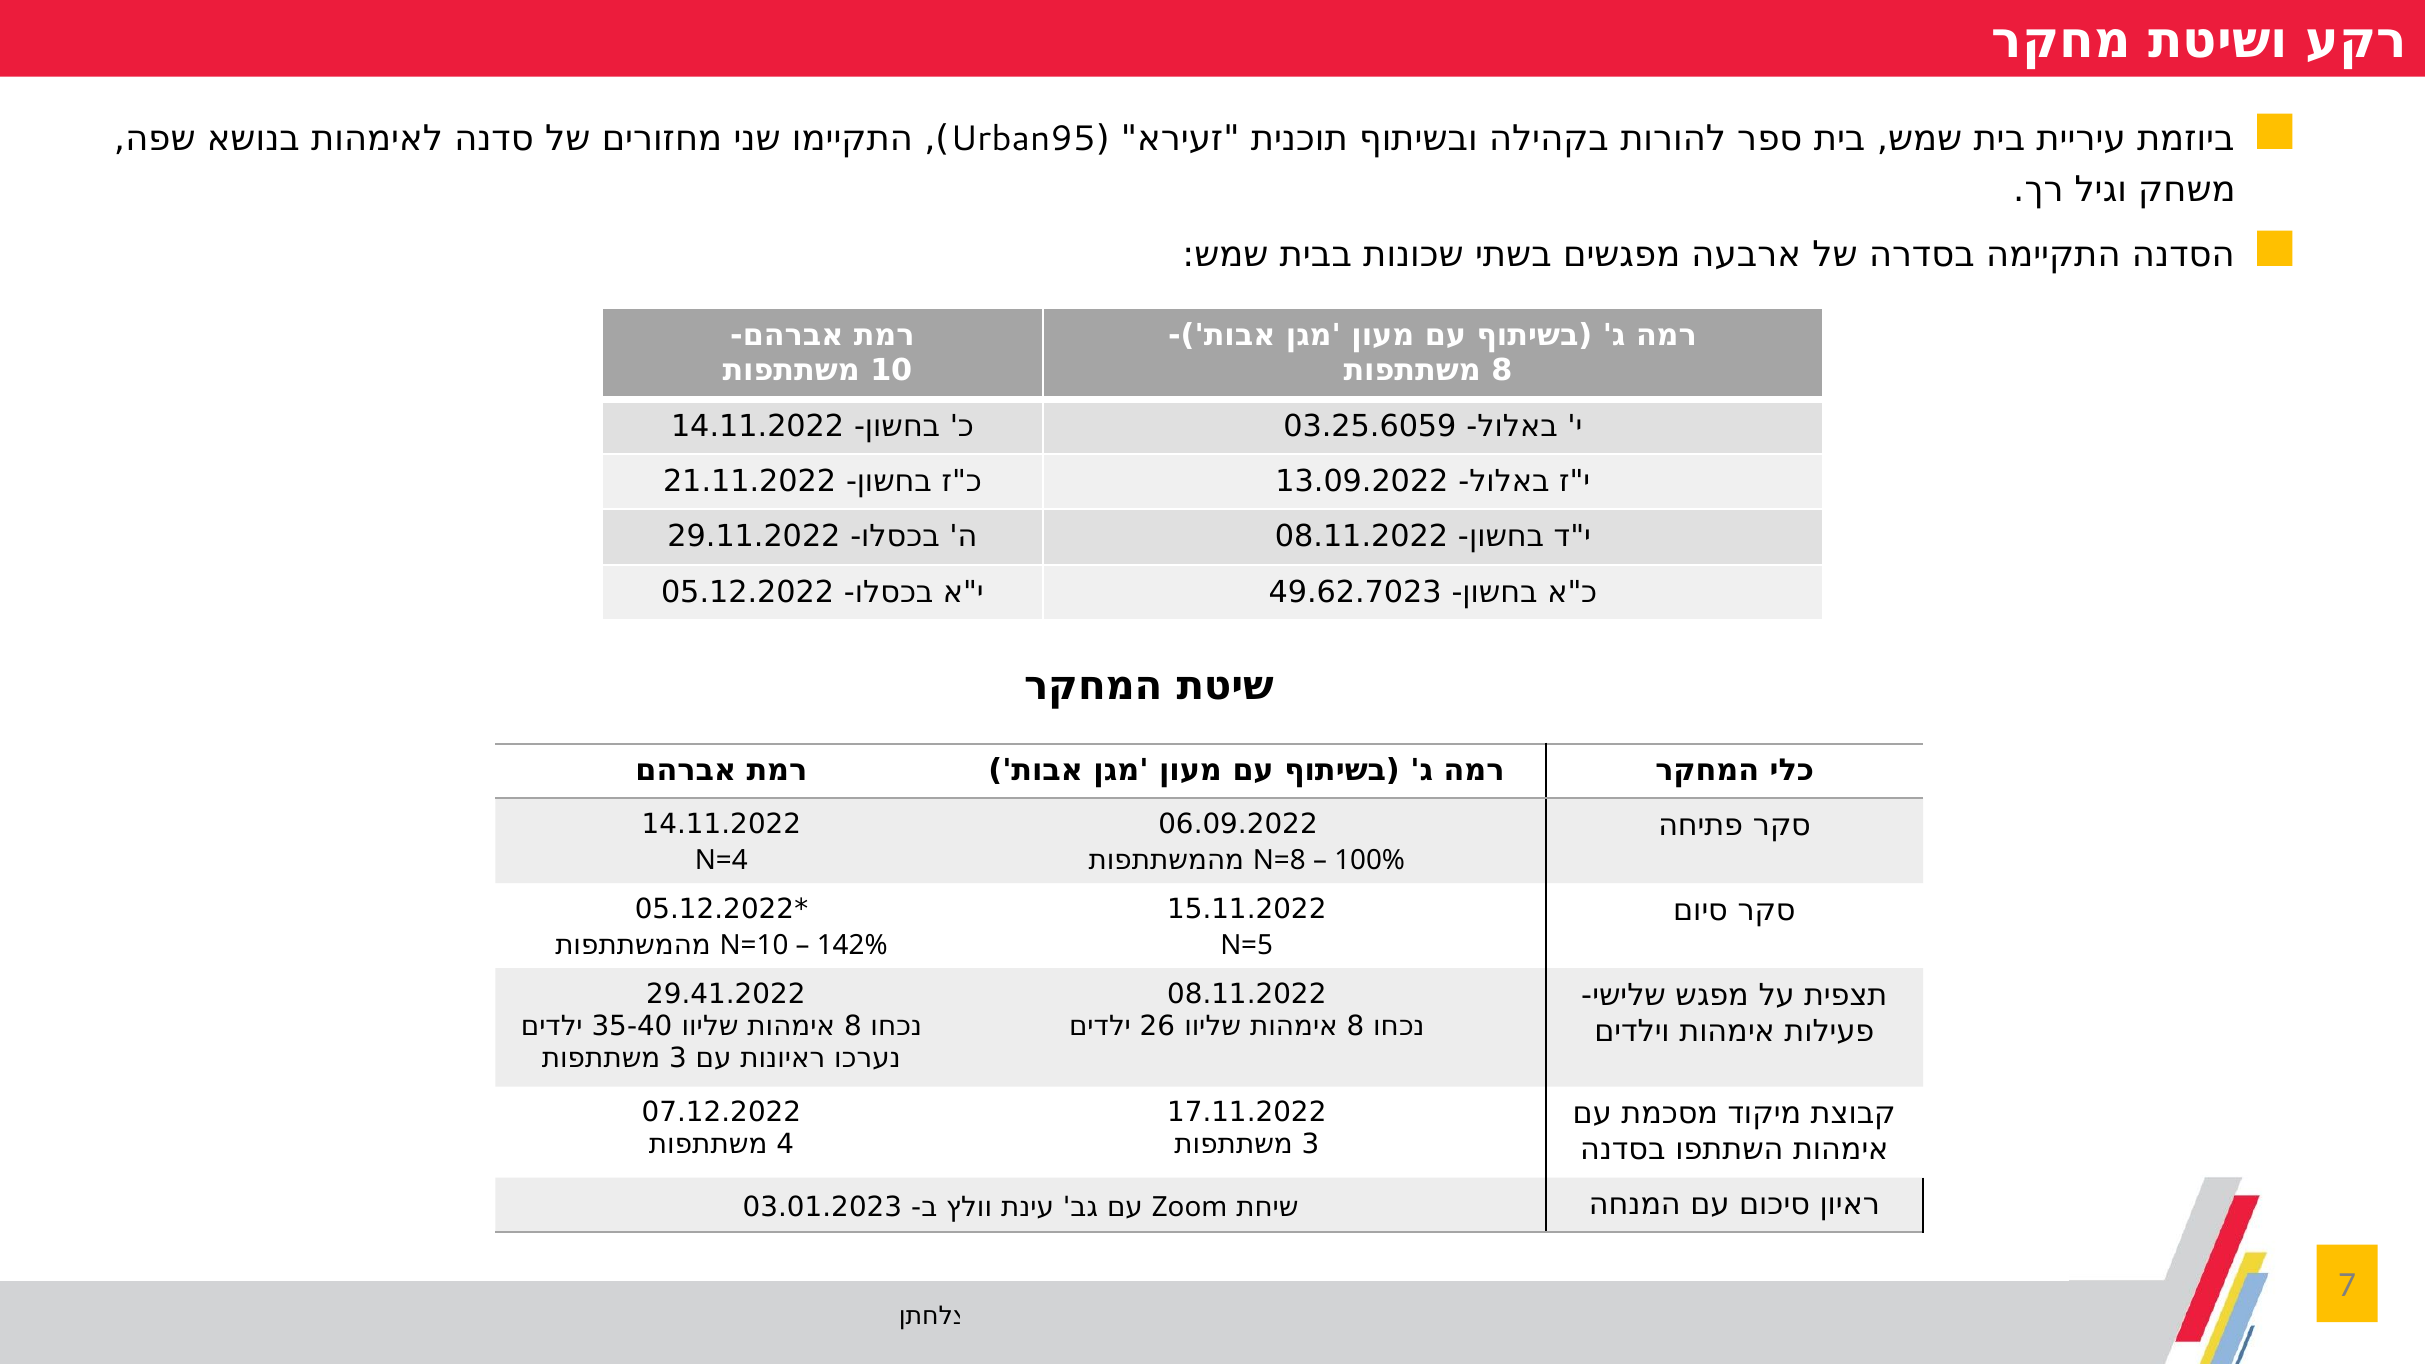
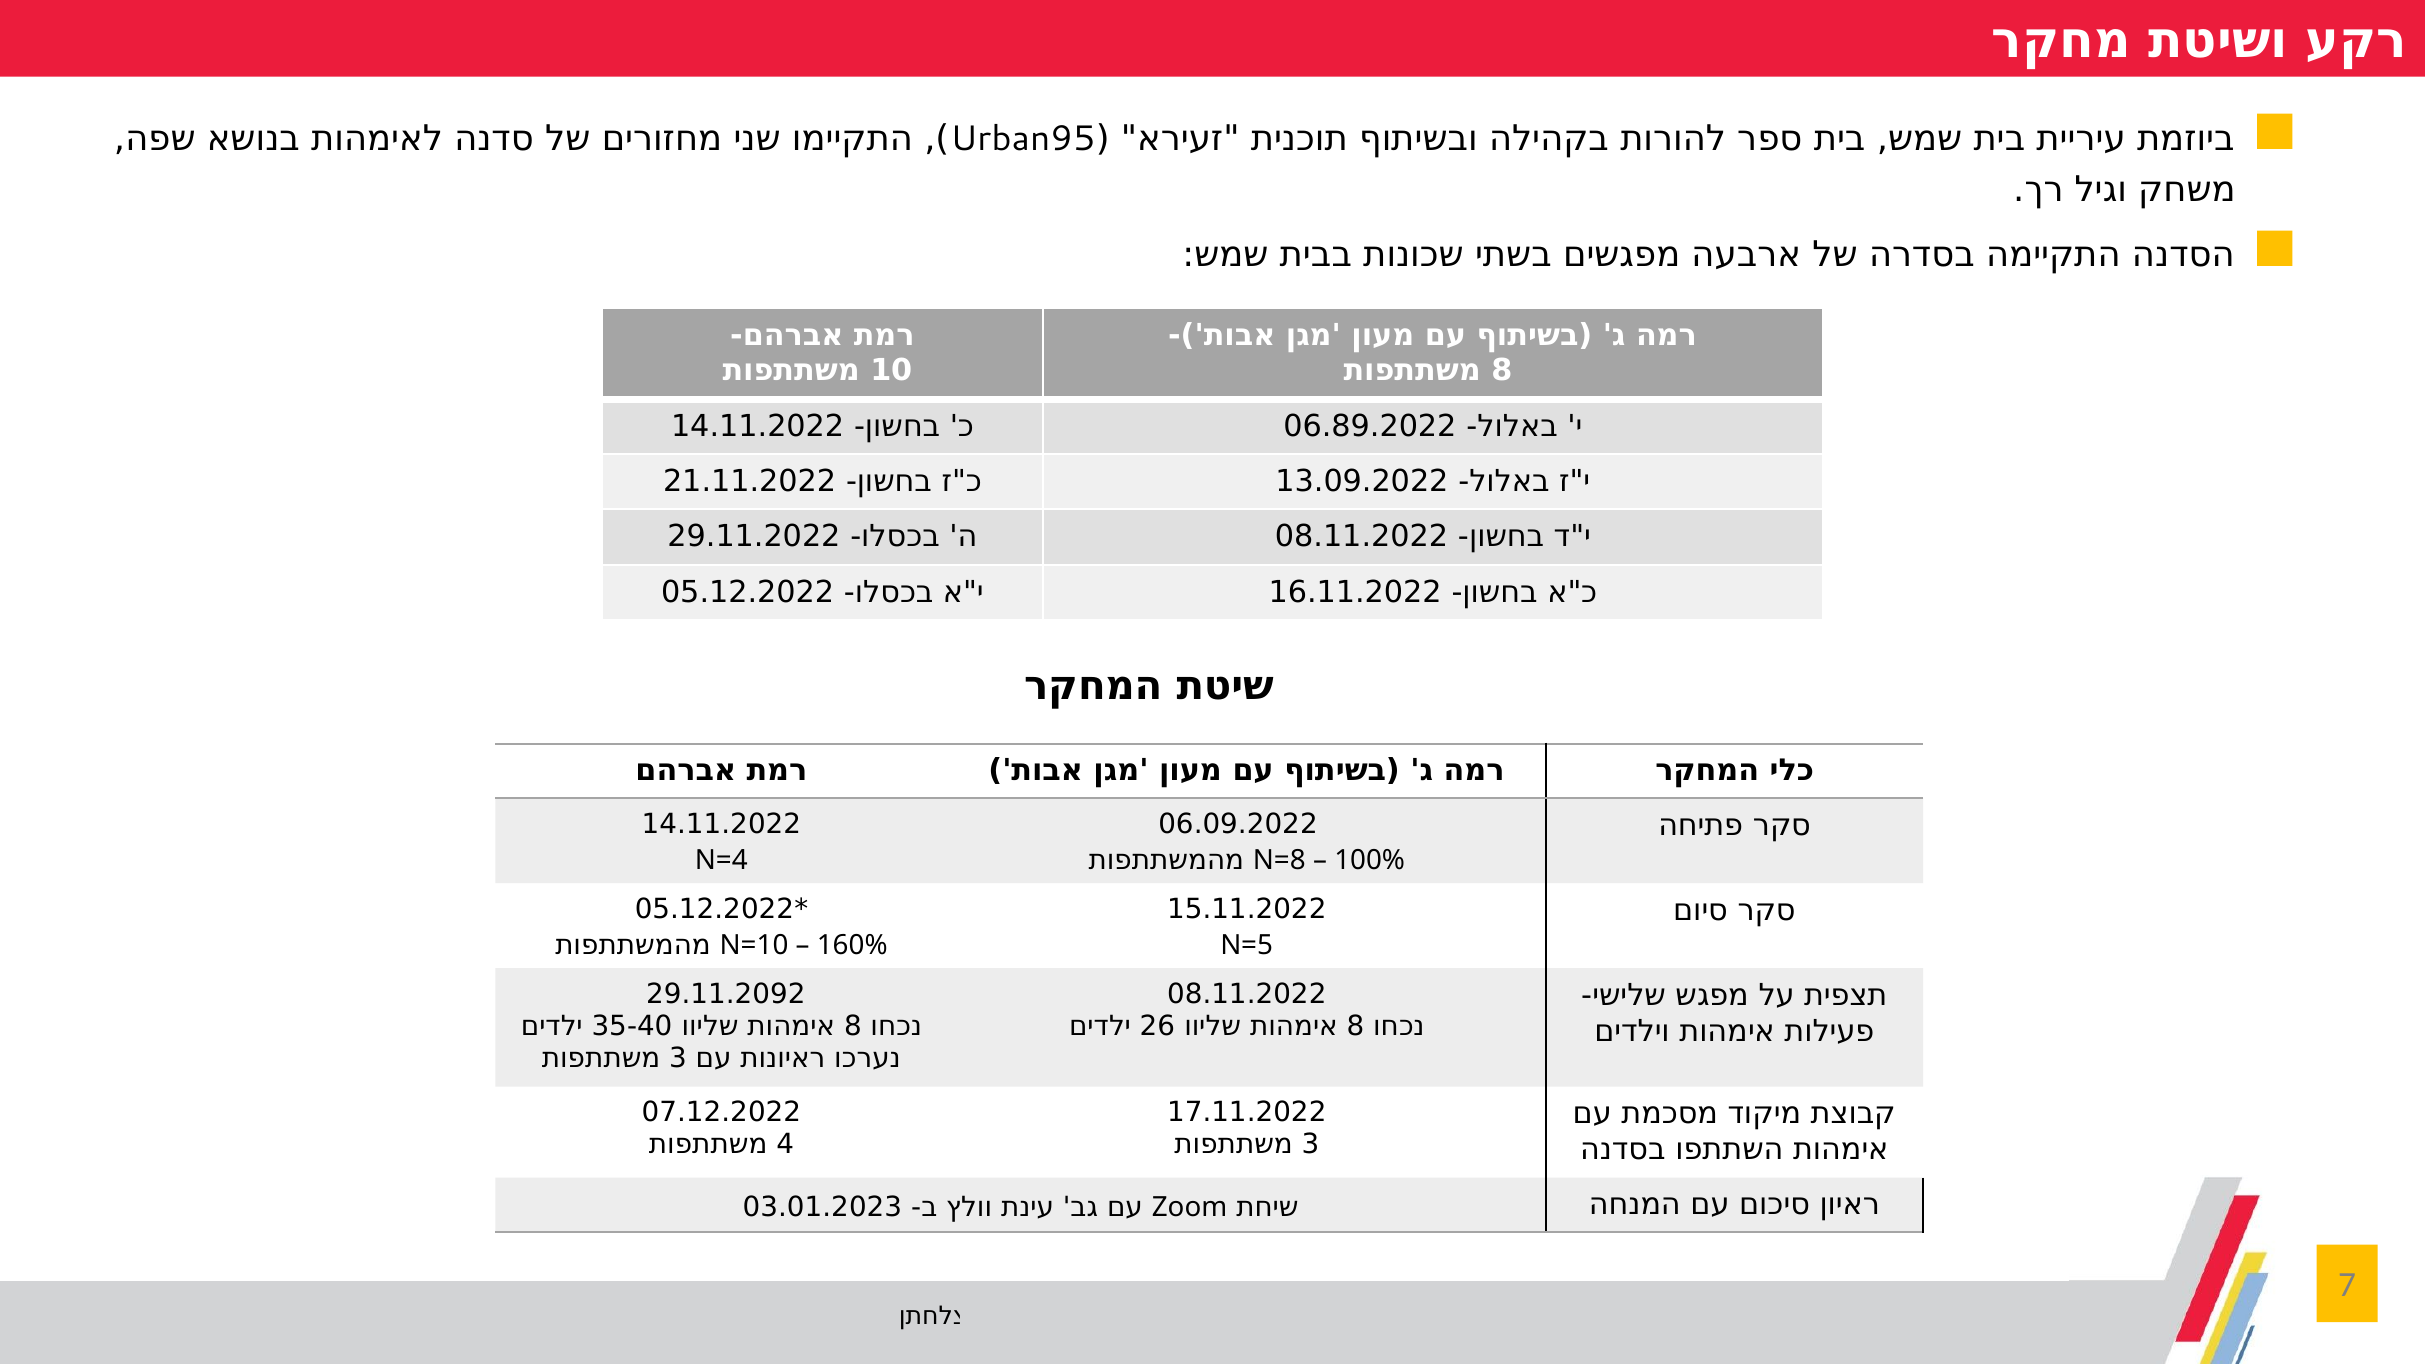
03.25.6059: 03.25.6059 -> 06.89.2022 (1370, 427)
49.62.7023: 49.62.7023 -> 16.11.2022 (1355, 592)
142%: 142% -> 160% (852, 945)
29.41.2022: 29.41.2022 -> 29.11.2092 (726, 994)
